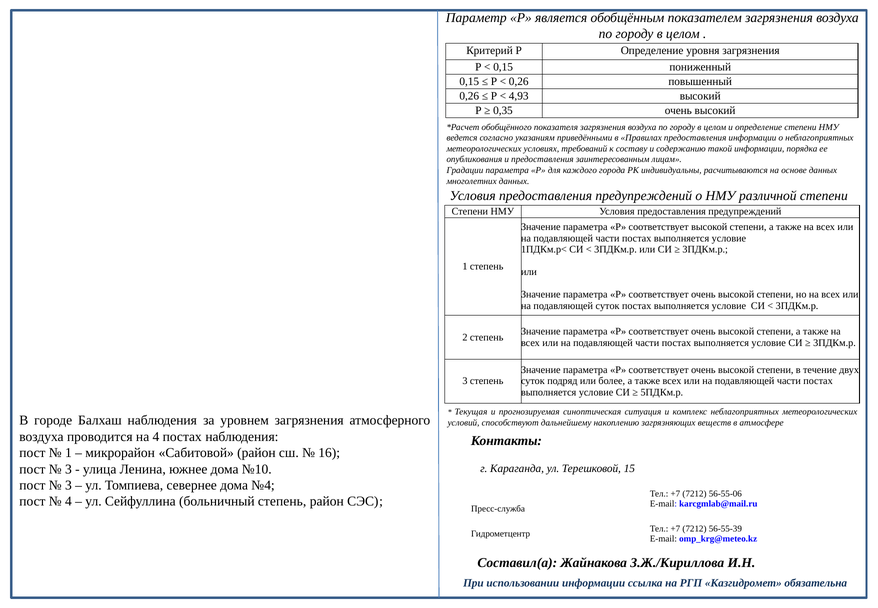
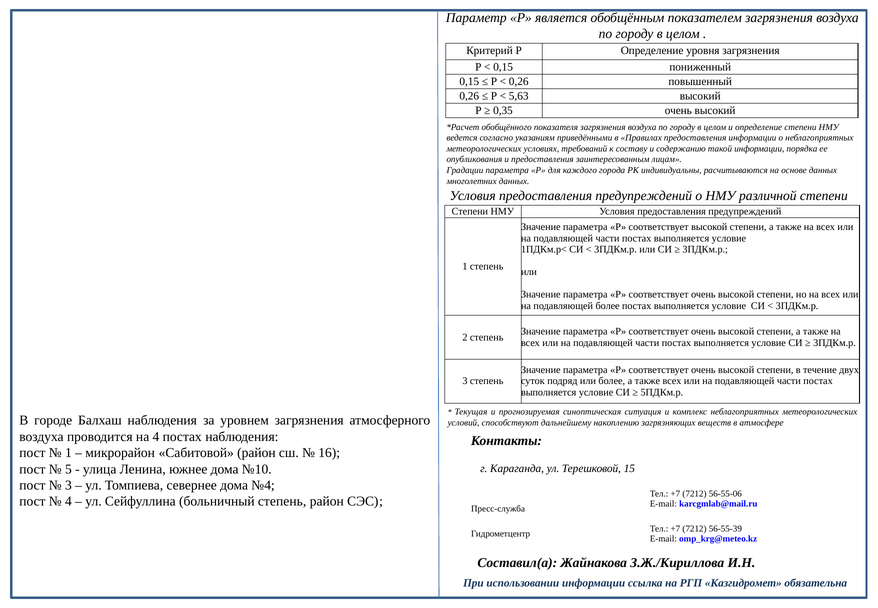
4,93: 4,93 -> 5,63 (519, 96)
подавляющей суток: суток -> более (608, 306)
3: 3 -> 5 (68, 469)
